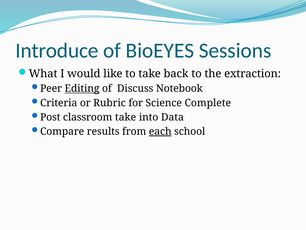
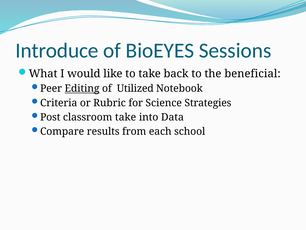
extraction: extraction -> beneficial (252, 74)
Discuss: Discuss -> Utilized (135, 88)
Complete: Complete -> Strategies (208, 103)
each underline: present -> none (160, 131)
